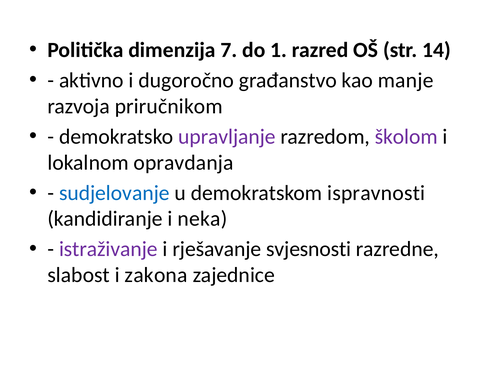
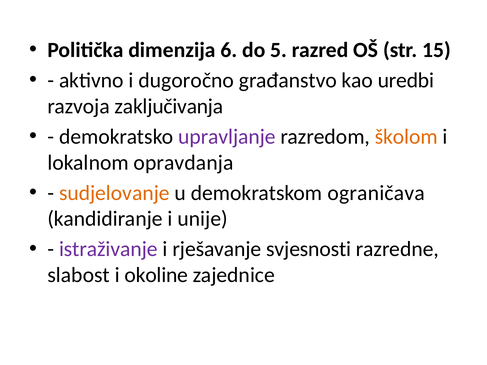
7: 7 -> 6 (229, 50)
1: 1 -> 5 (279, 50)
14: 14 -> 15 (437, 50)
manje: manje -> uredbi (406, 80)
priručnikom: priručnikom -> zaključivanja (169, 106)
školom colour: purple -> orange (406, 137)
sudjelovanje colour: blue -> orange (114, 193)
ispravnosti: ispravnosti -> ograničava (376, 193)
neka: neka -> unije (203, 219)
zakona: zakona -> okoline (156, 275)
